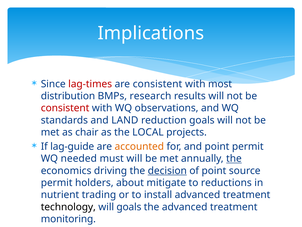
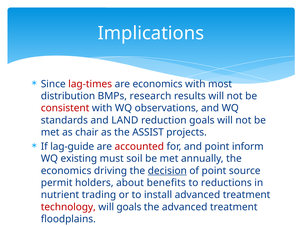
are consistent: consistent -> economics (158, 84)
LOCAL: LOCAL -> ASSIST (148, 132)
accounted colour: orange -> red (139, 146)
point permit: permit -> inform (248, 146)
needed: needed -> existing (79, 158)
must will: will -> soil (134, 158)
the underline: present -> none (234, 158)
mitigate: mitigate -> benefits (166, 182)
technology colour: black -> red (68, 207)
monitoring: monitoring -> floodplains (68, 219)
